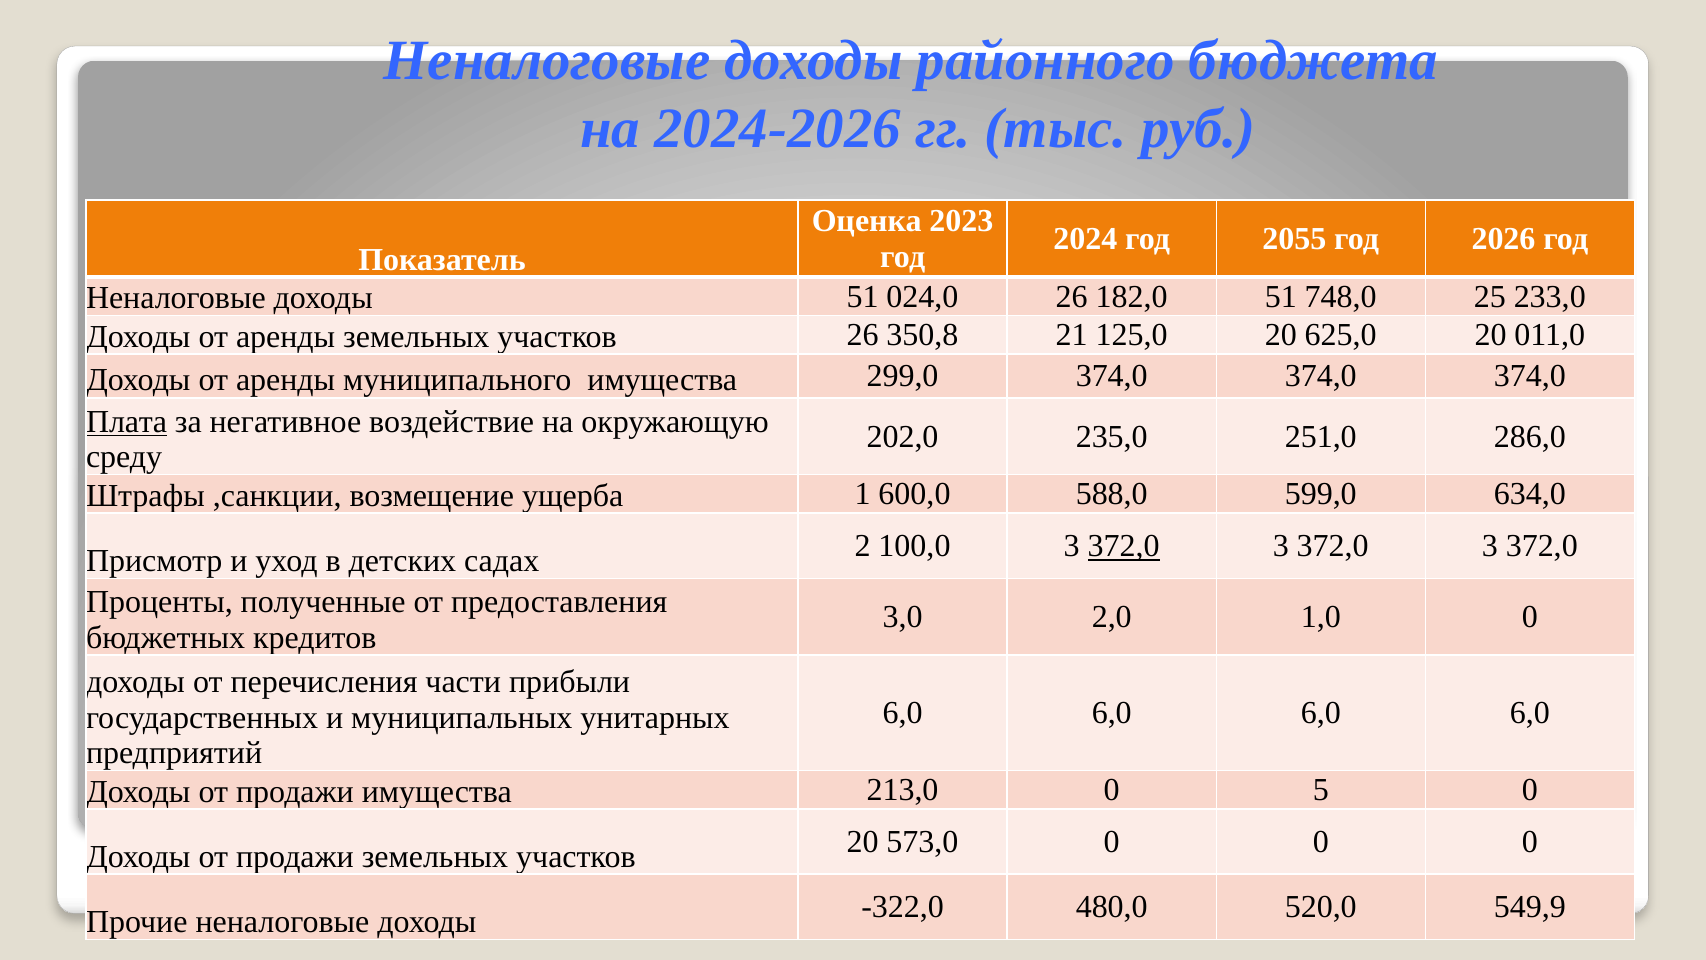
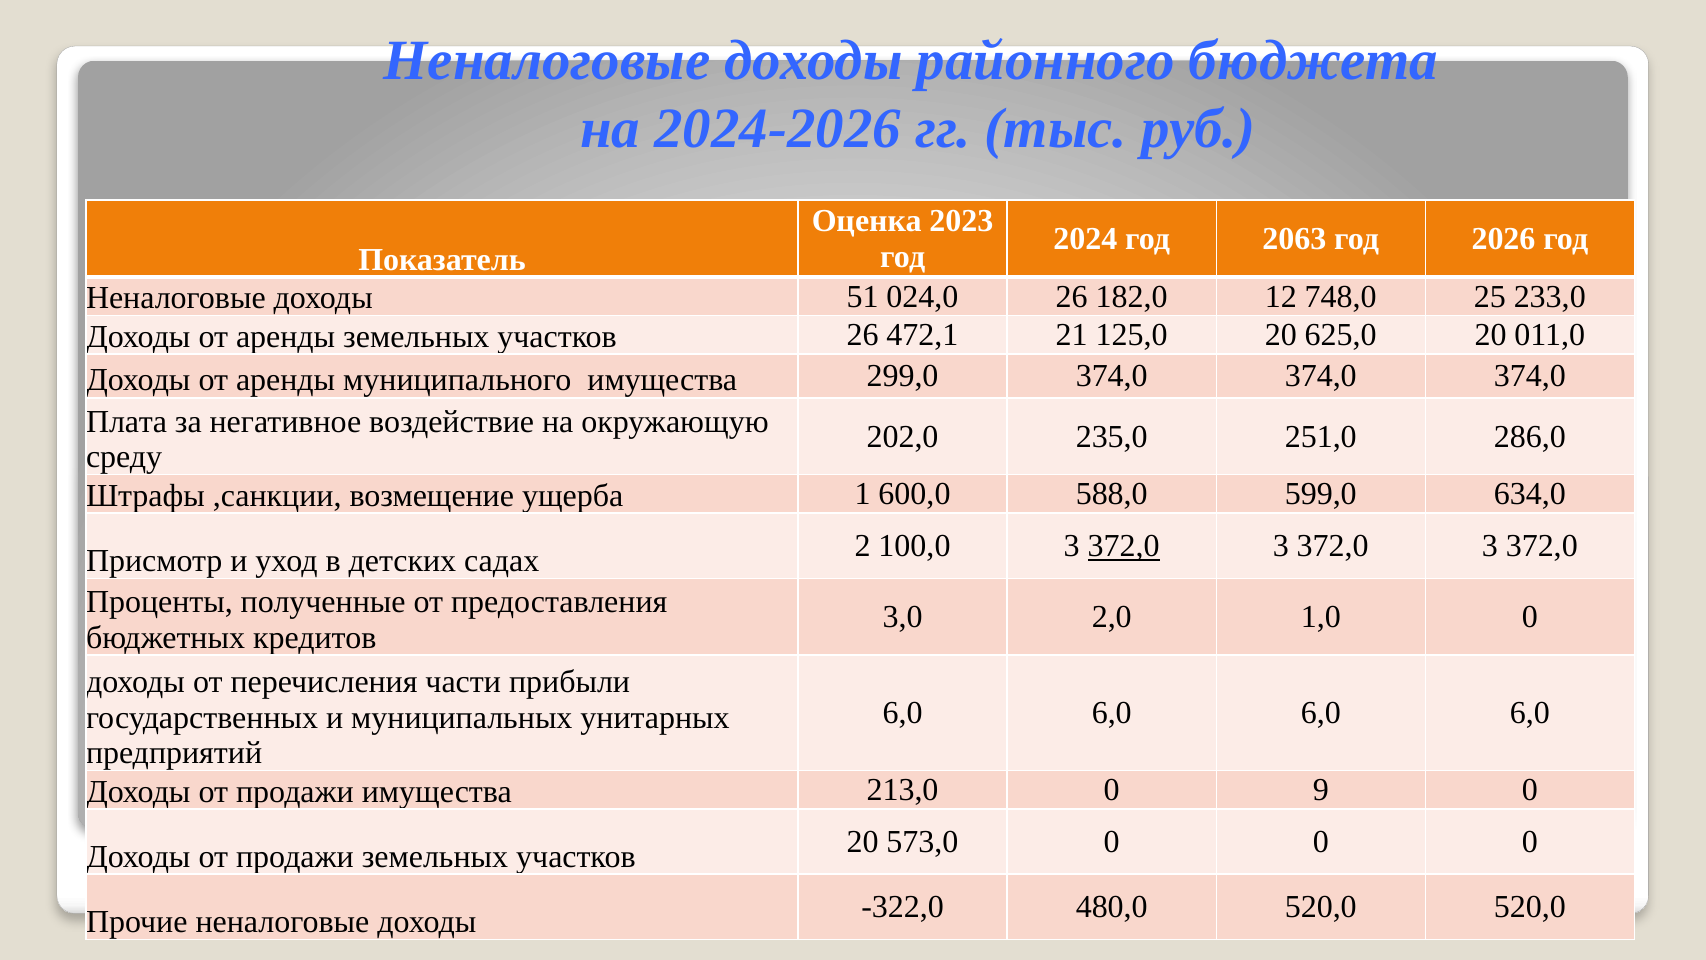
2055: 2055 -> 2063 (1294, 239)
182,0 51: 51 -> 12 (1281, 296)
350,8: 350,8 -> 472,1 (922, 335)
Плата underline: present -> none (127, 422)
5: 5 -> 9 (1321, 790)
520,0 549,9: 549,9 -> 520,0 (1530, 907)
